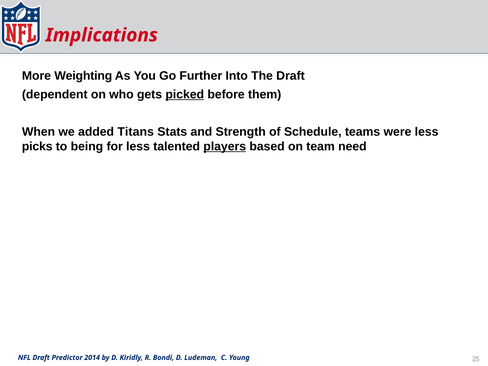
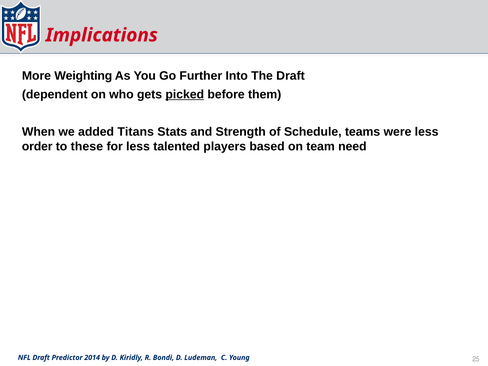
picks: picks -> order (37, 146)
being: being -> these (87, 146)
players underline: present -> none (225, 146)
